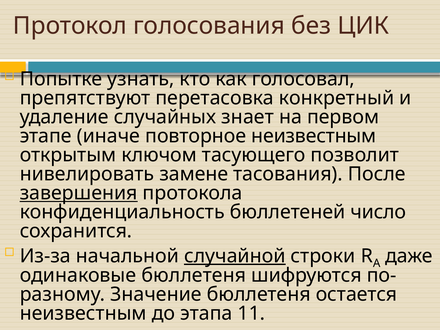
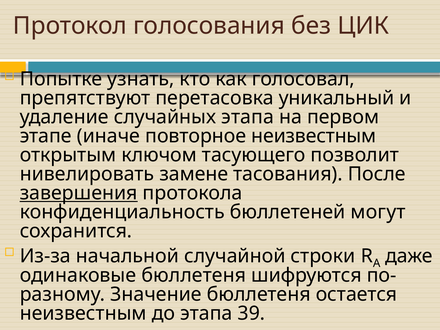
конкретный: конкретный -> уникальный (337, 98)
случайных знает: знает -> этапа (248, 117)
число: число -> могут (378, 212)
случайной underline: present -> none (235, 256)
11: 11 -> 39 (251, 313)
